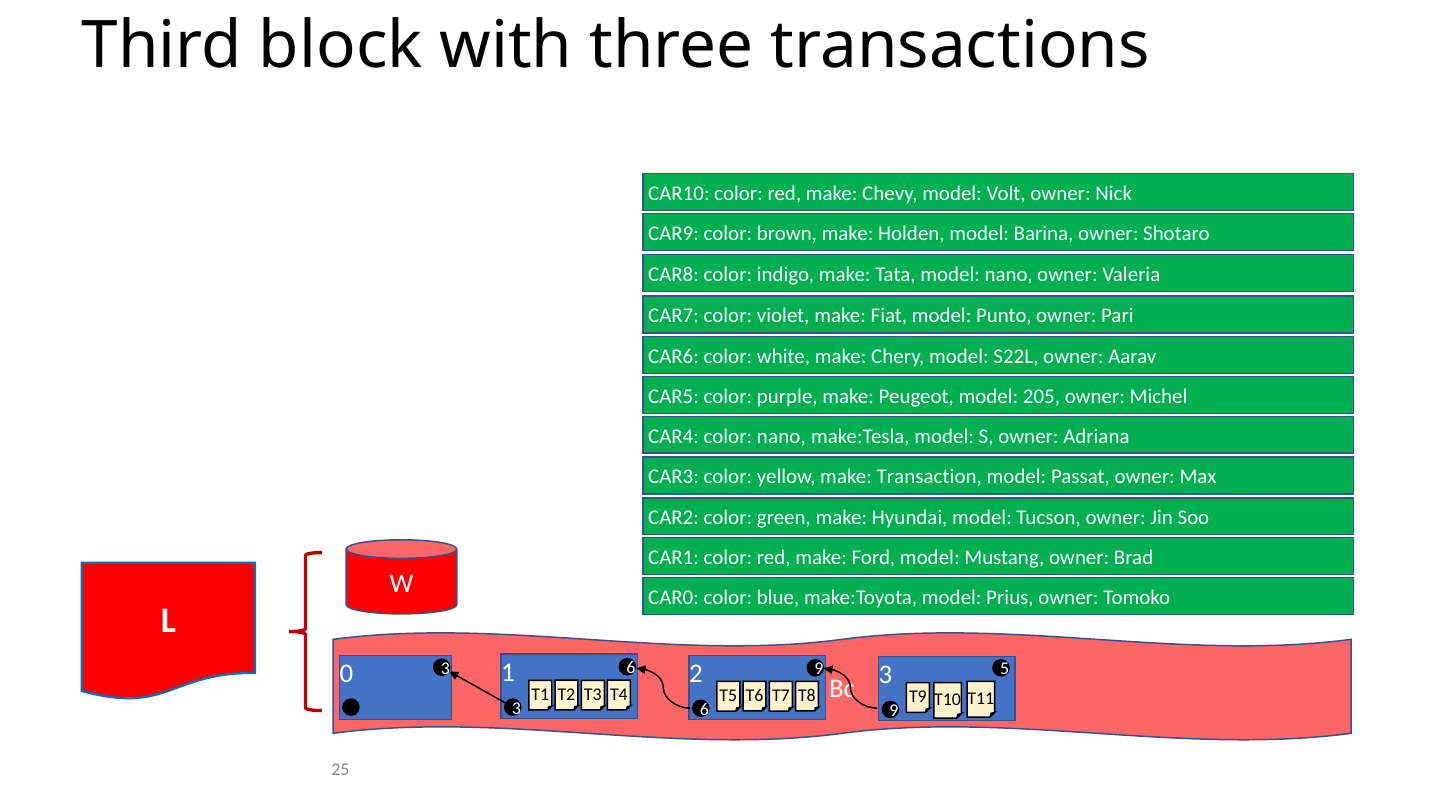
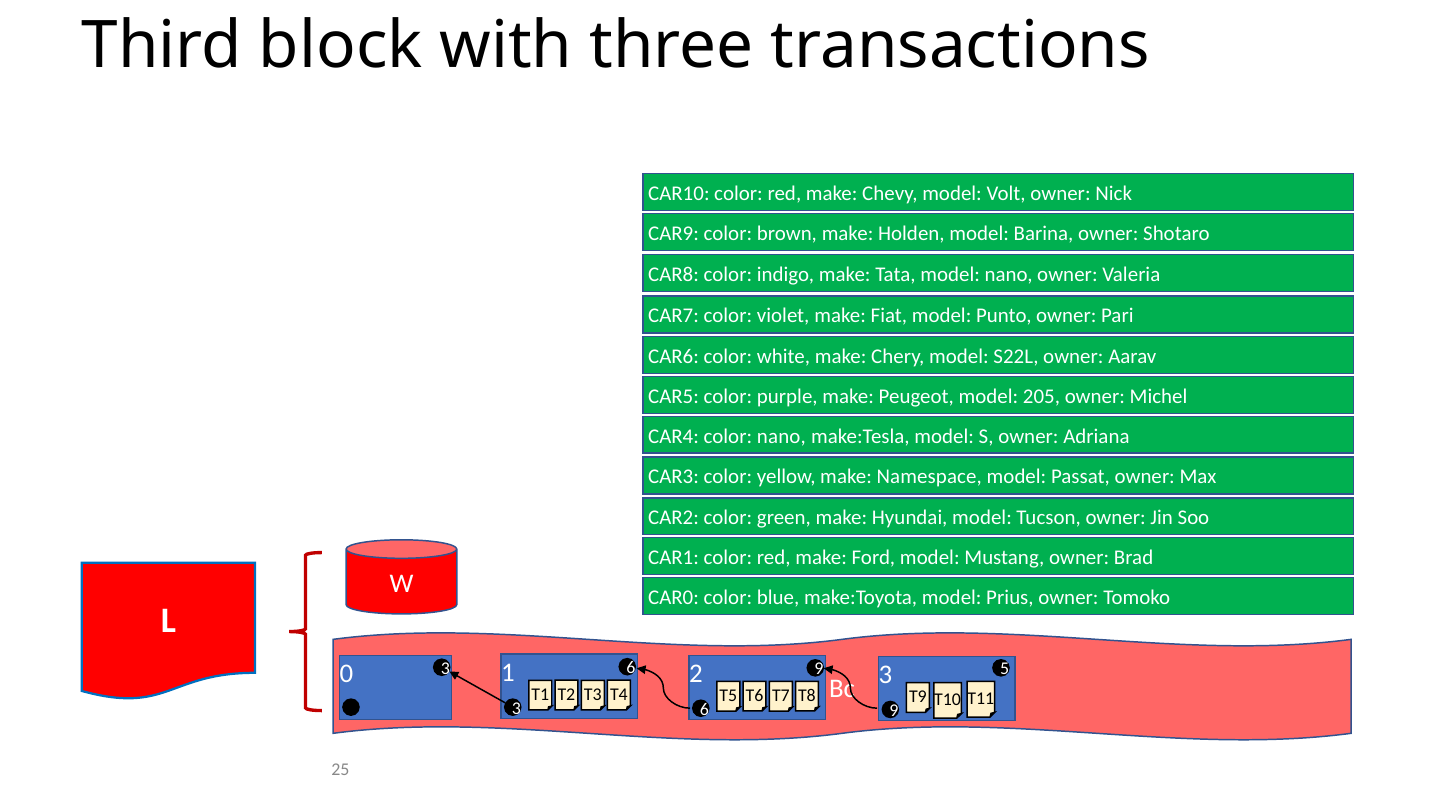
Transaction: Transaction -> Namespace (929, 477)
